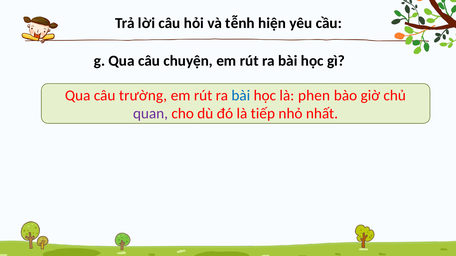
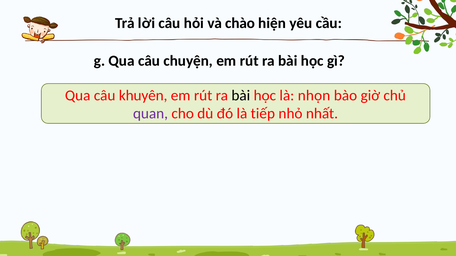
tễnh: tễnh -> chào (240, 23)
trường: trường -> khuyên (143, 96)
bài colour: blue -> black (241, 96)
phen: phen -> nhọn (314, 96)
